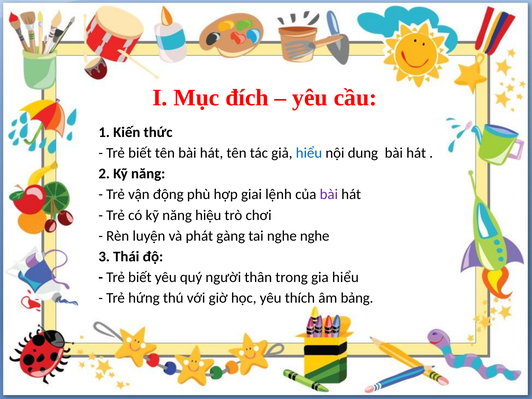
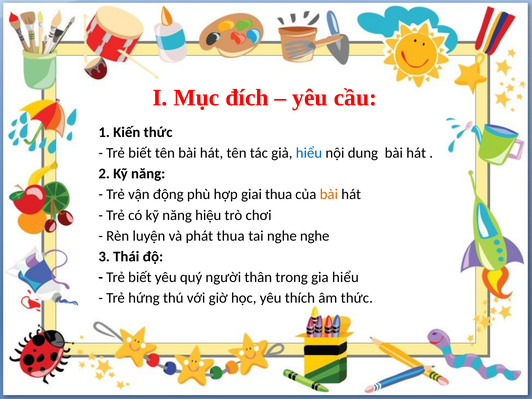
giai lệnh: lệnh -> thua (279, 194)
bài colour: purple -> orange (329, 194)
phát gàng: gàng -> thua (231, 236)
âm bảng: bảng -> thức (357, 298)
